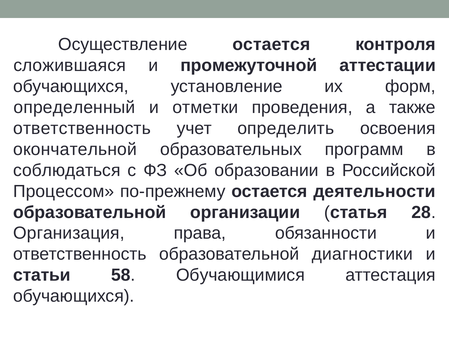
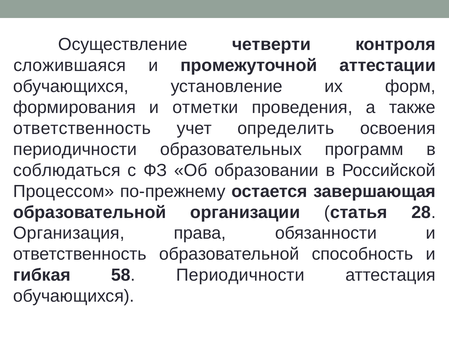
Осуществление остается: остается -> четверти (271, 44)
определенный: определенный -> формирования (75, 107)
окончательной: окончательной -> периодичности (75, 149)
деятельности: деятельности -> завершающая (375, 191)
диагностики: диагностики -> способность (362, 254)
статьи: статьи -> гибкая (42, 275)
58 Обучающимися: Обучающимися -> Периодичности (240, 275)
